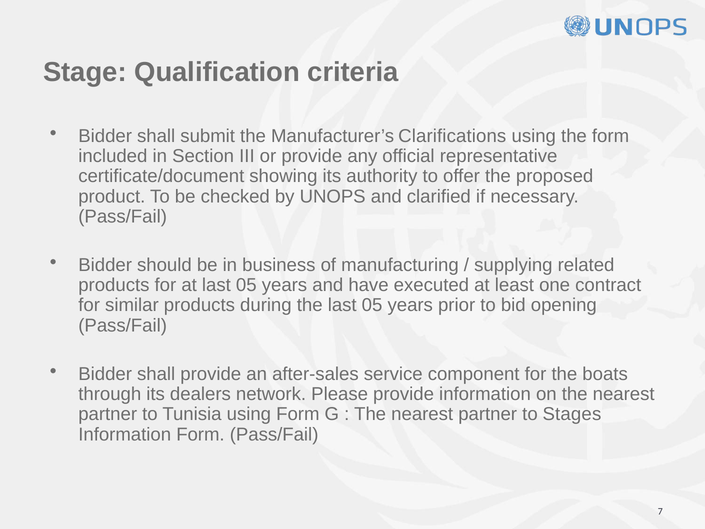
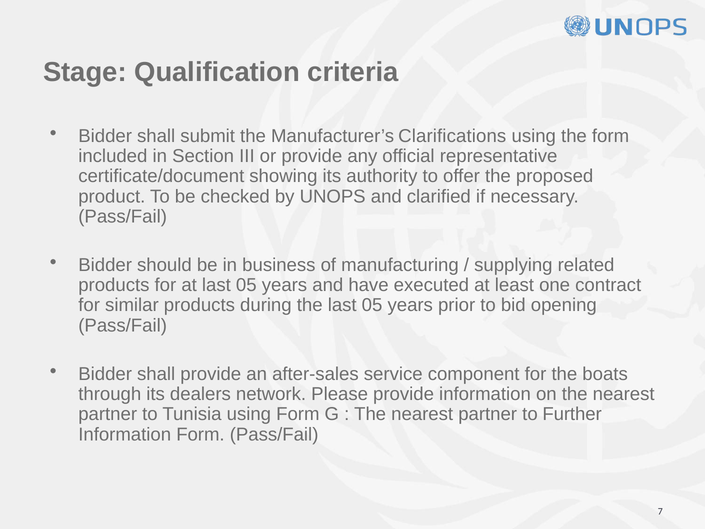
Stages: Stages -> Further (572, 414)
